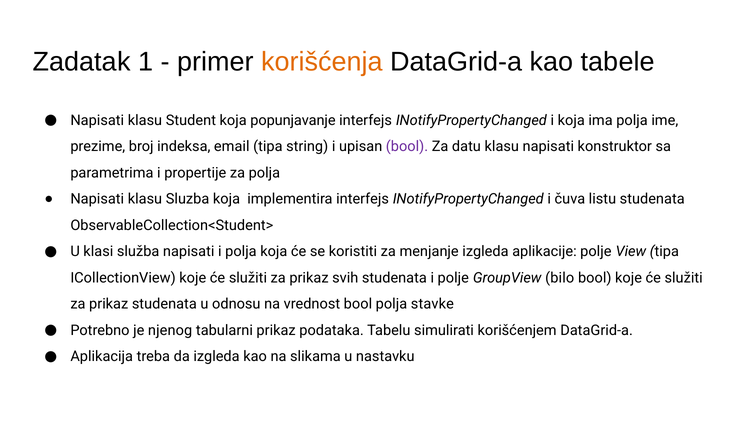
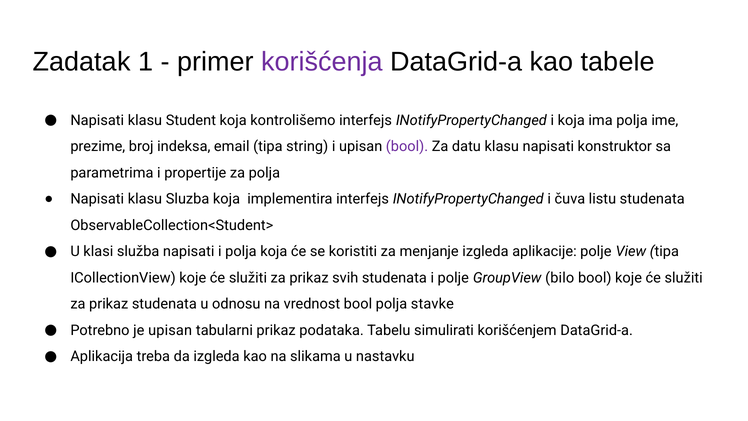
korišćenja colour: orange -> purple (322, 62)
popunjavanje: popunjavanje -> kontrolišemo (293, 120)
je njenog: njenog -> upisan (170, 330)
